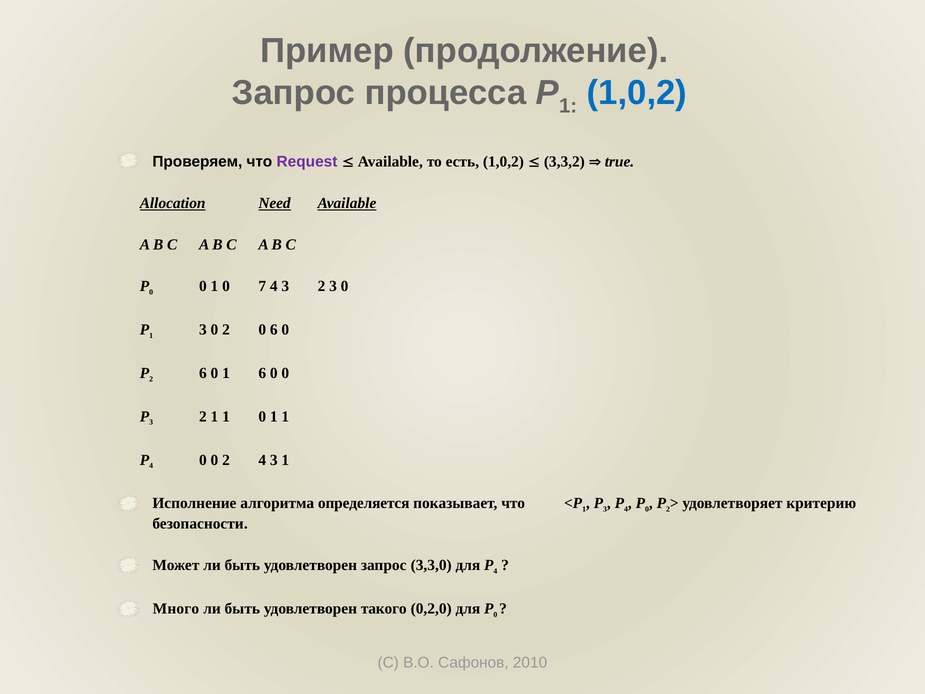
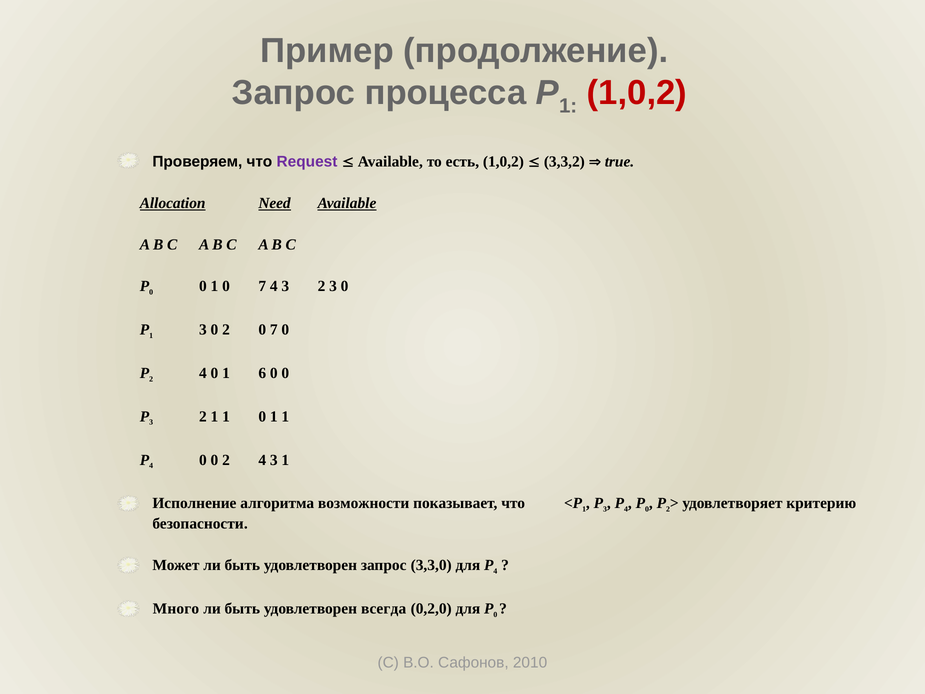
1,0,2 colour: blue -> red (637, 93)
2 0 6: 6 -> 7 (274, 330)
6: 6 -> 4 (203, 373)
определяется: определяется -> возможности (364, 503)
такого: такого -> всегда (384, 608)
